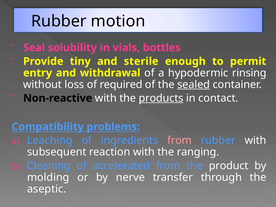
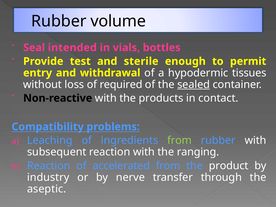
motion: motion -> volume (118, 21)
solubility: solubility -> intended (72, 48)
tiny: tiny -> test (80, 61)
rinsing: rinsing -> tissues (249, 73)
products underline: present -> none (161, 98)
from colour: pink -> light green (180, 140)
Cleaning: Cleaning -> Reaction (49, 166)
molding: molding -> industry (48, 177)
